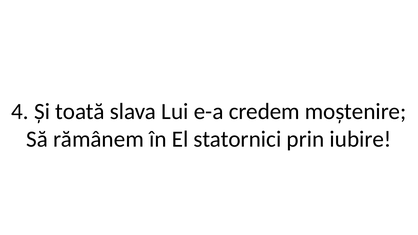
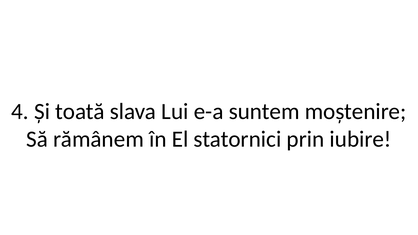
credem: credem -> suntem (264, 112)
